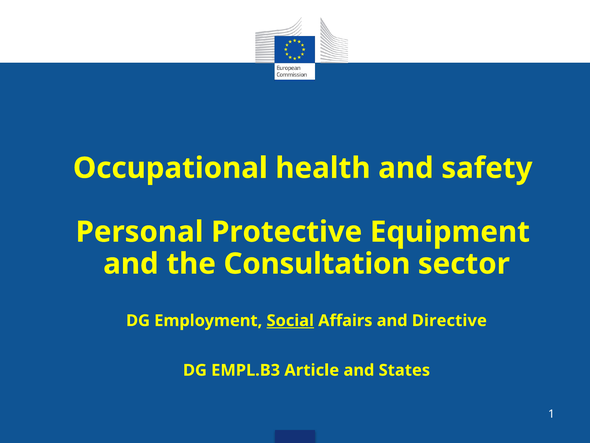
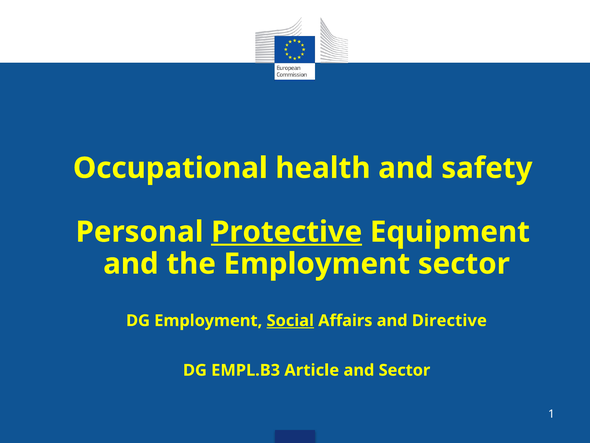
Protective underline: none -> present (287, 232)
the Consultation: Consultation -> Employment (317, 264)
and States: States -> Sector (404, 370)
